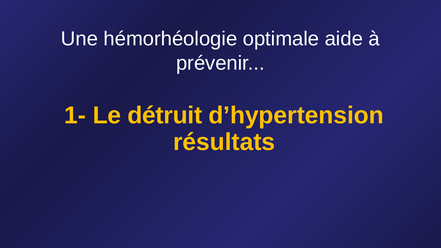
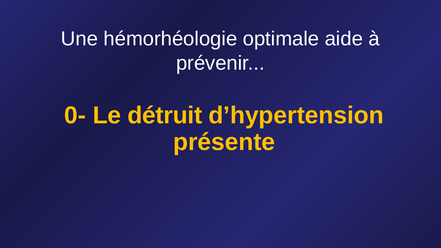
1-: 1- -> 0- (75, 116)
résultats: résultats -> présente (224, 142)
